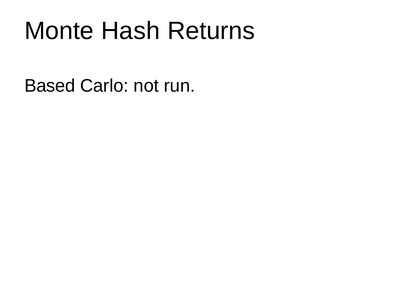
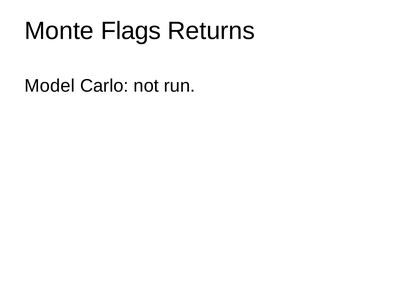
Hash: Hash -> Flags (131, 31)
Based: Based -> Model (50, 86)
